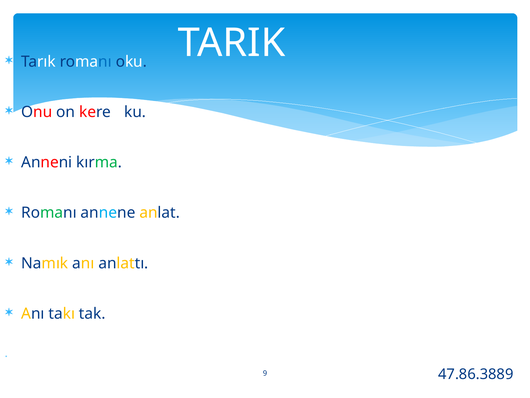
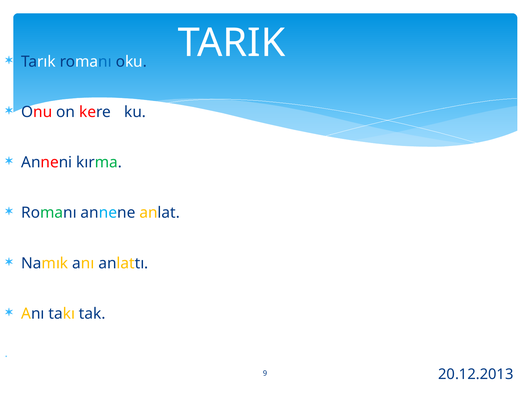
47.86.3889: 47.86.3889 -> 20.12.2013 (476, 374)
